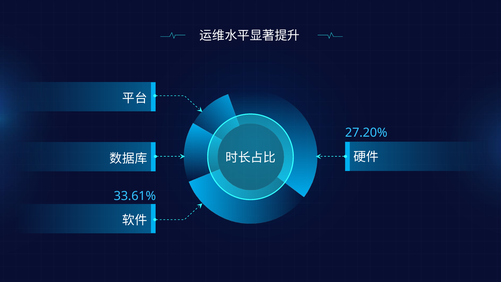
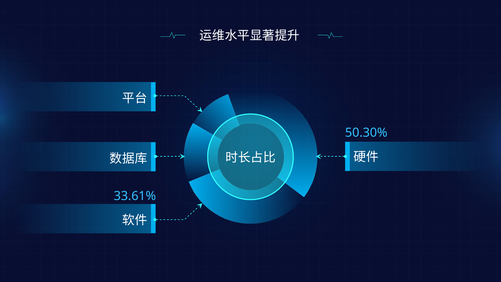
27.20%: 27.20% -> 50.30% (366, 132)
